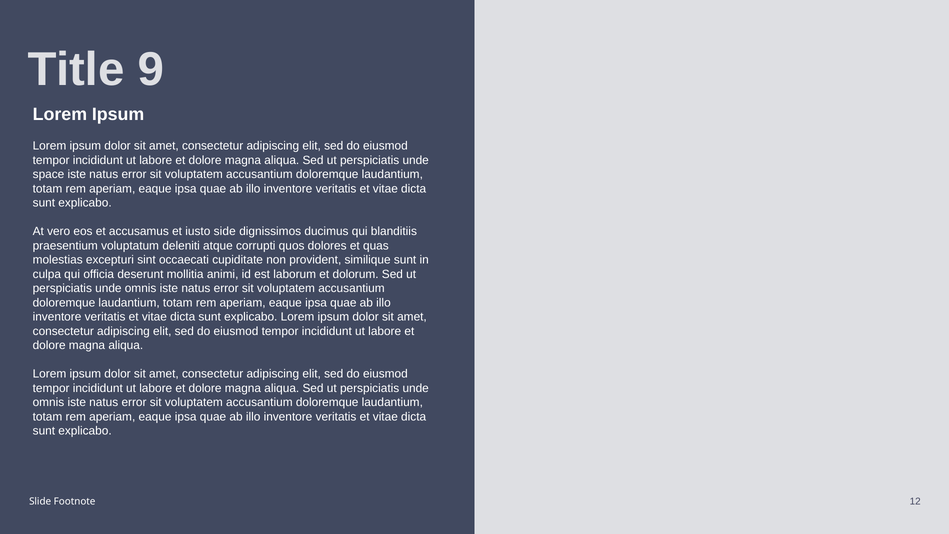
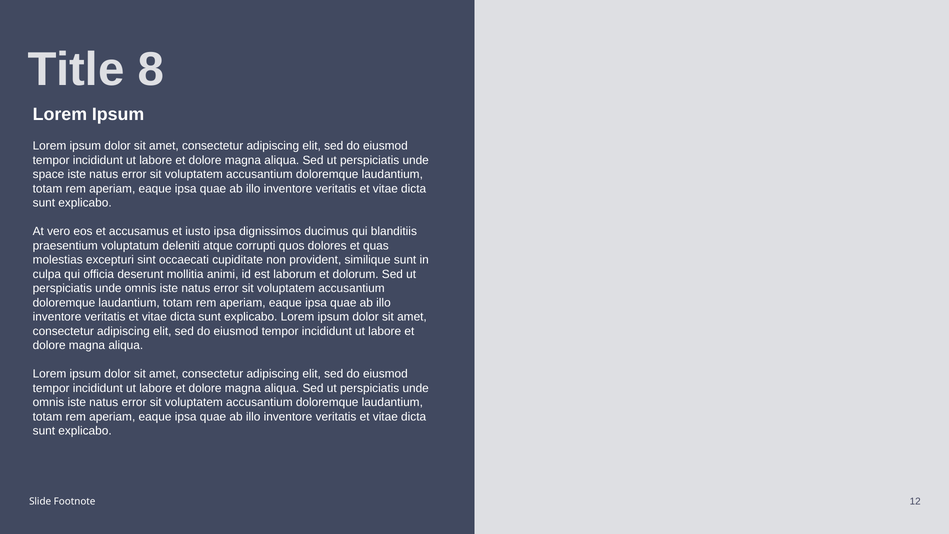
9: 9 -> 8 (151, 69)
iusto side: side -> ipsa (225, 231)
